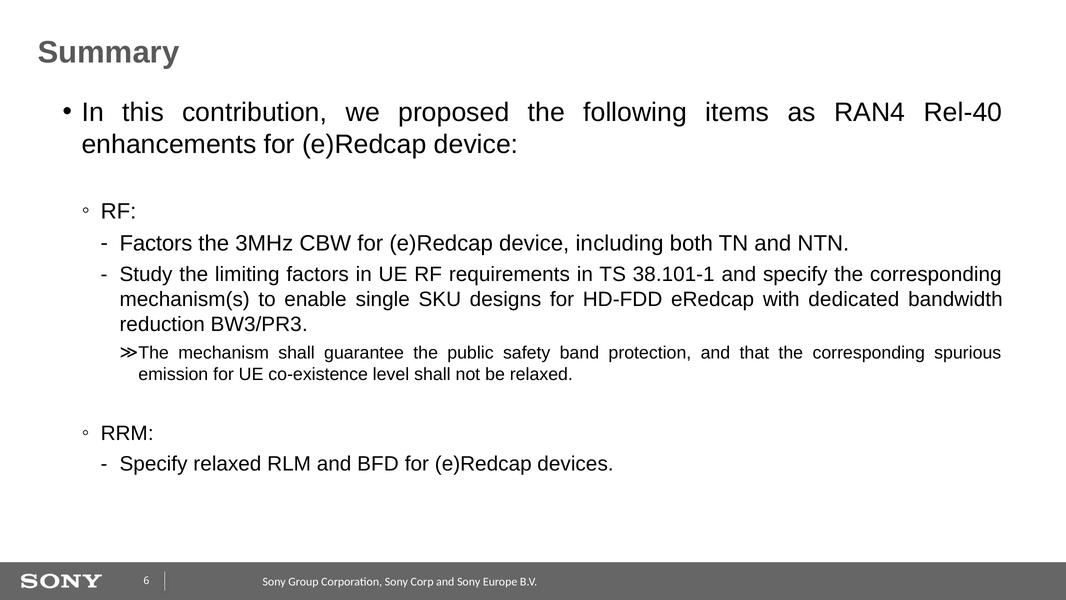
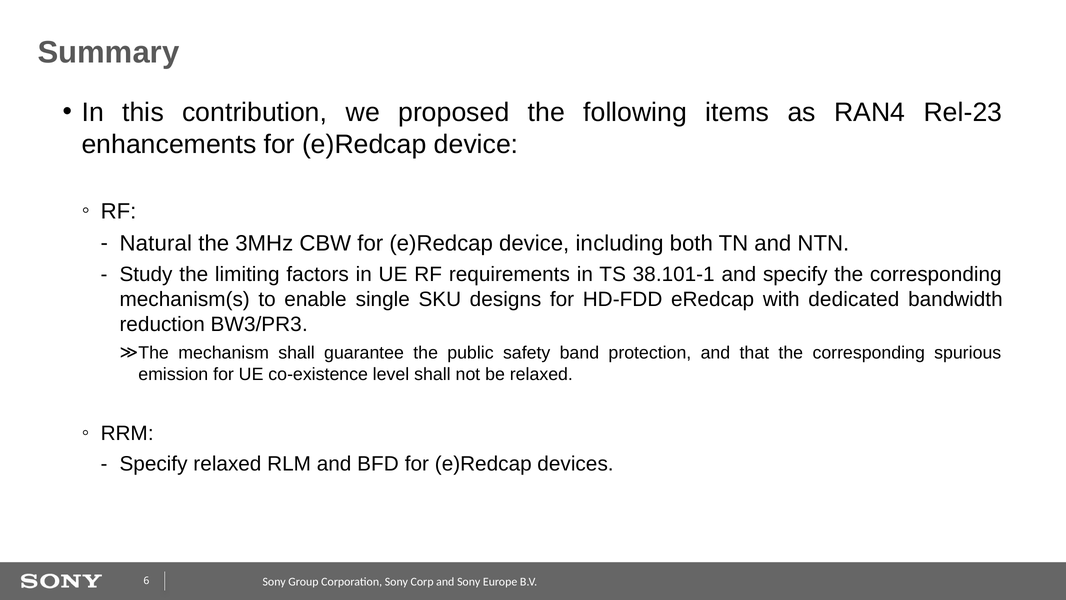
Rel-40: Rel-40 -> Rel-23 (963, 112)
Factors: Factors -> Natural (156, 243)
